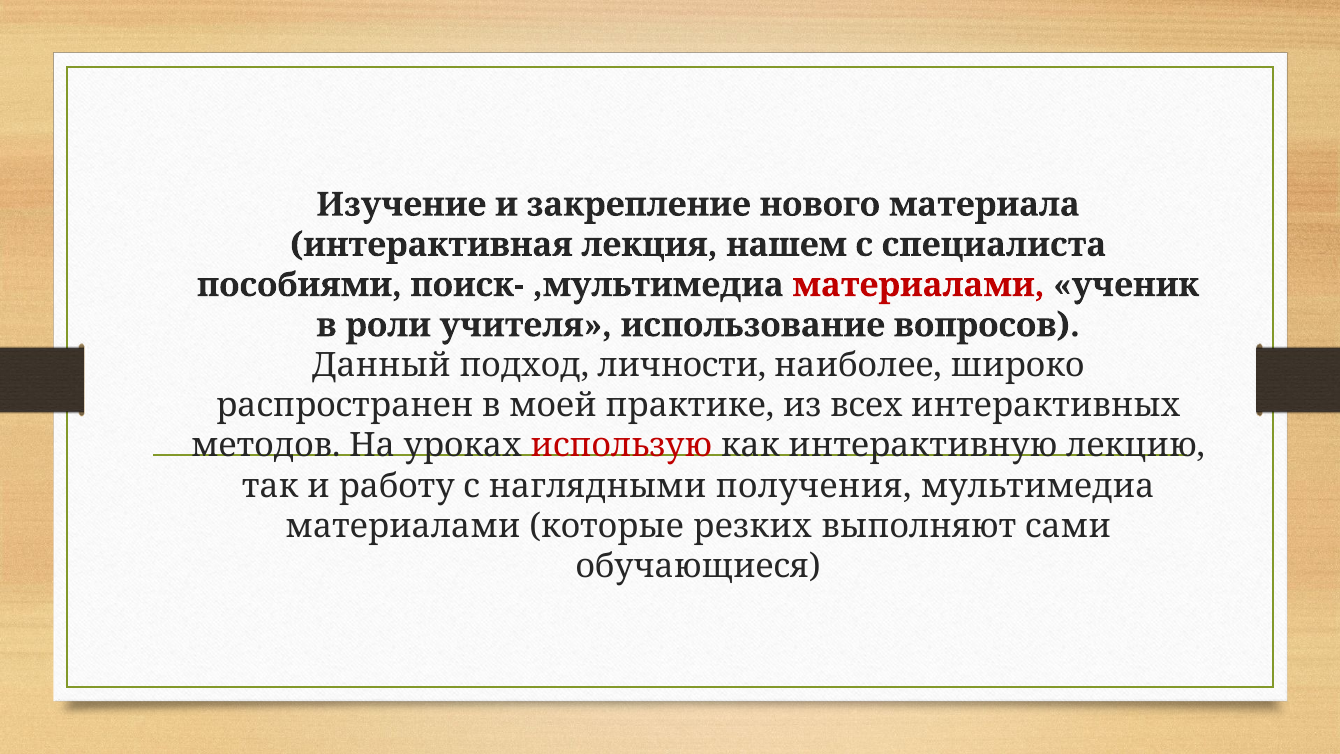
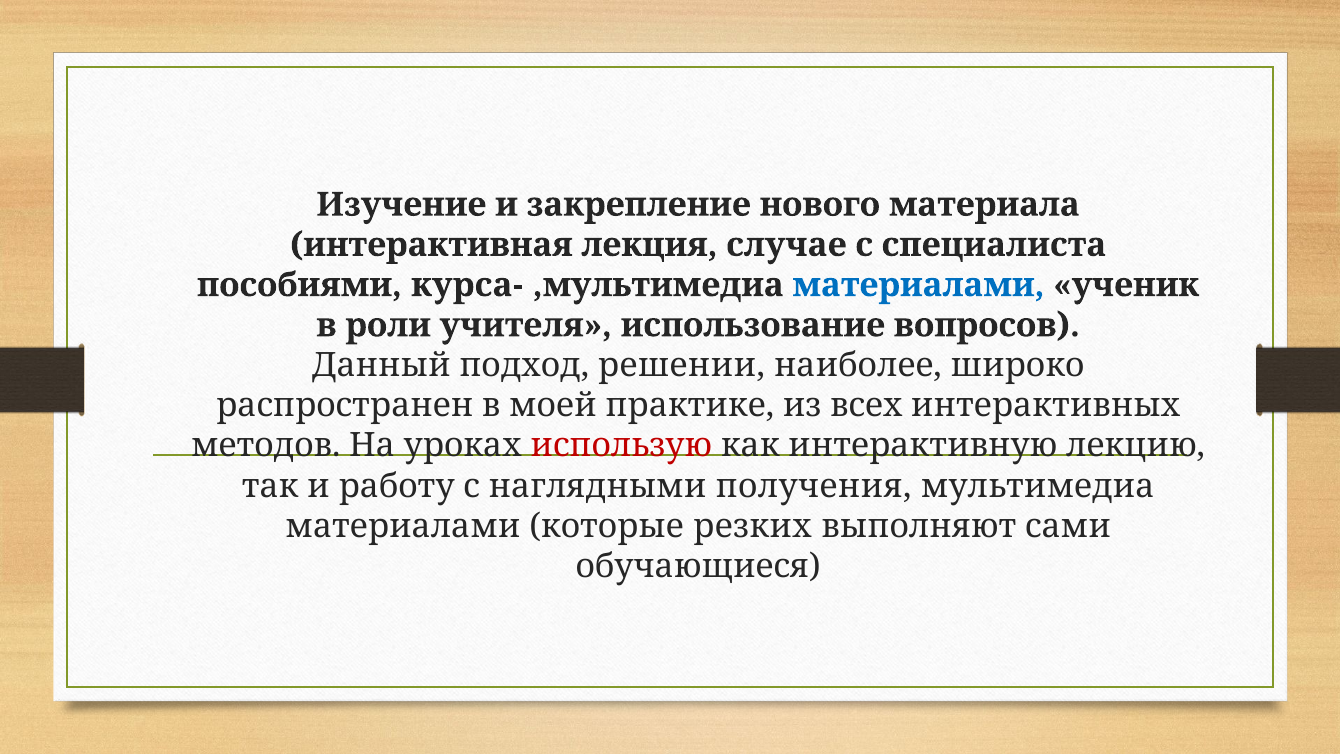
нашем: нашем -> случае (786, 245)
поиск-: поиск- -> курса- (467, 285)
материалами colour: red -> blue (919, 285)
личности: личности -> решении (681, 365)
